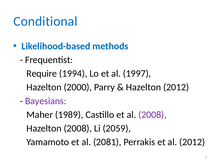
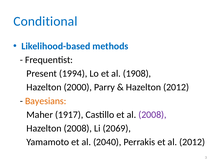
Require: Require -> Present (42, 74)
1997: 1997 -> 1908 (137, 74)
Bayesians colour: purple -> orange (46, 101)
1989: 1989 -> 1917 (69, 115)
2059: 2059 -> 2069 (117, 128)
2081: 2081 -> 2040 (107, 142)
